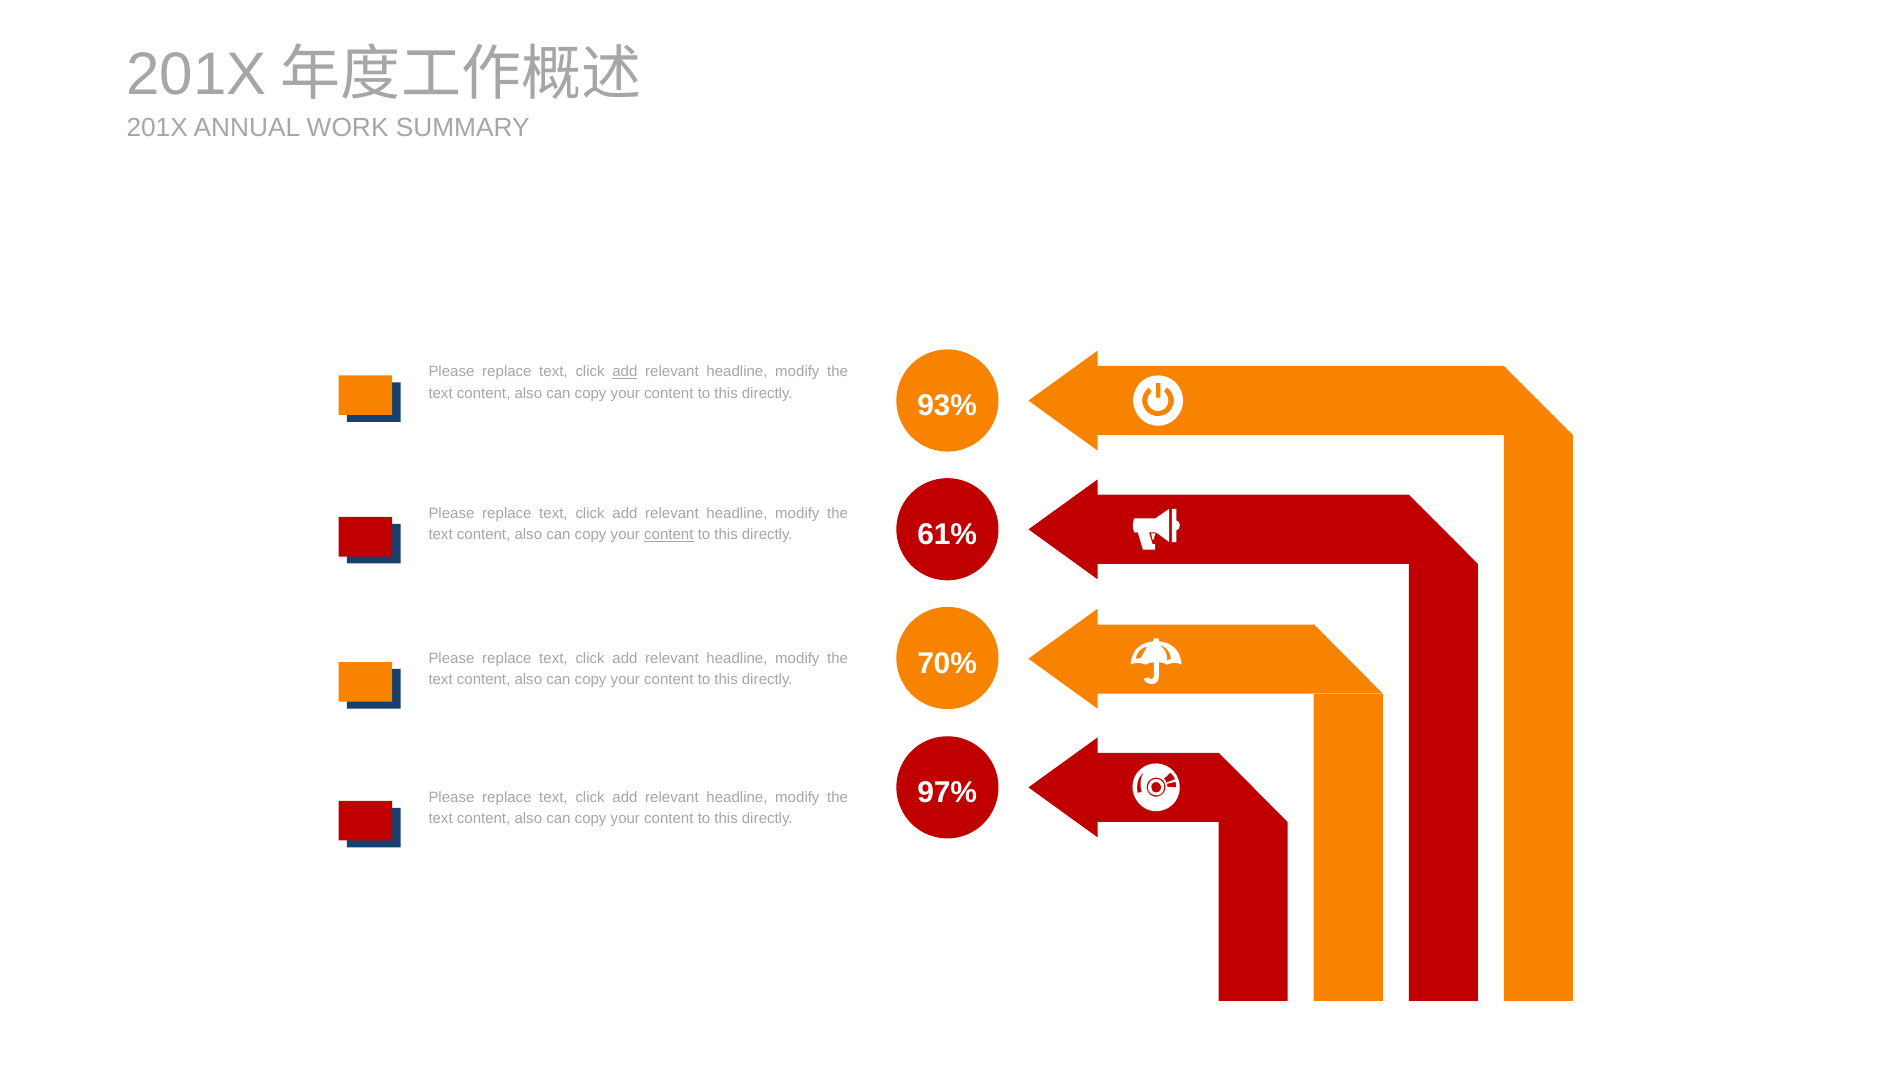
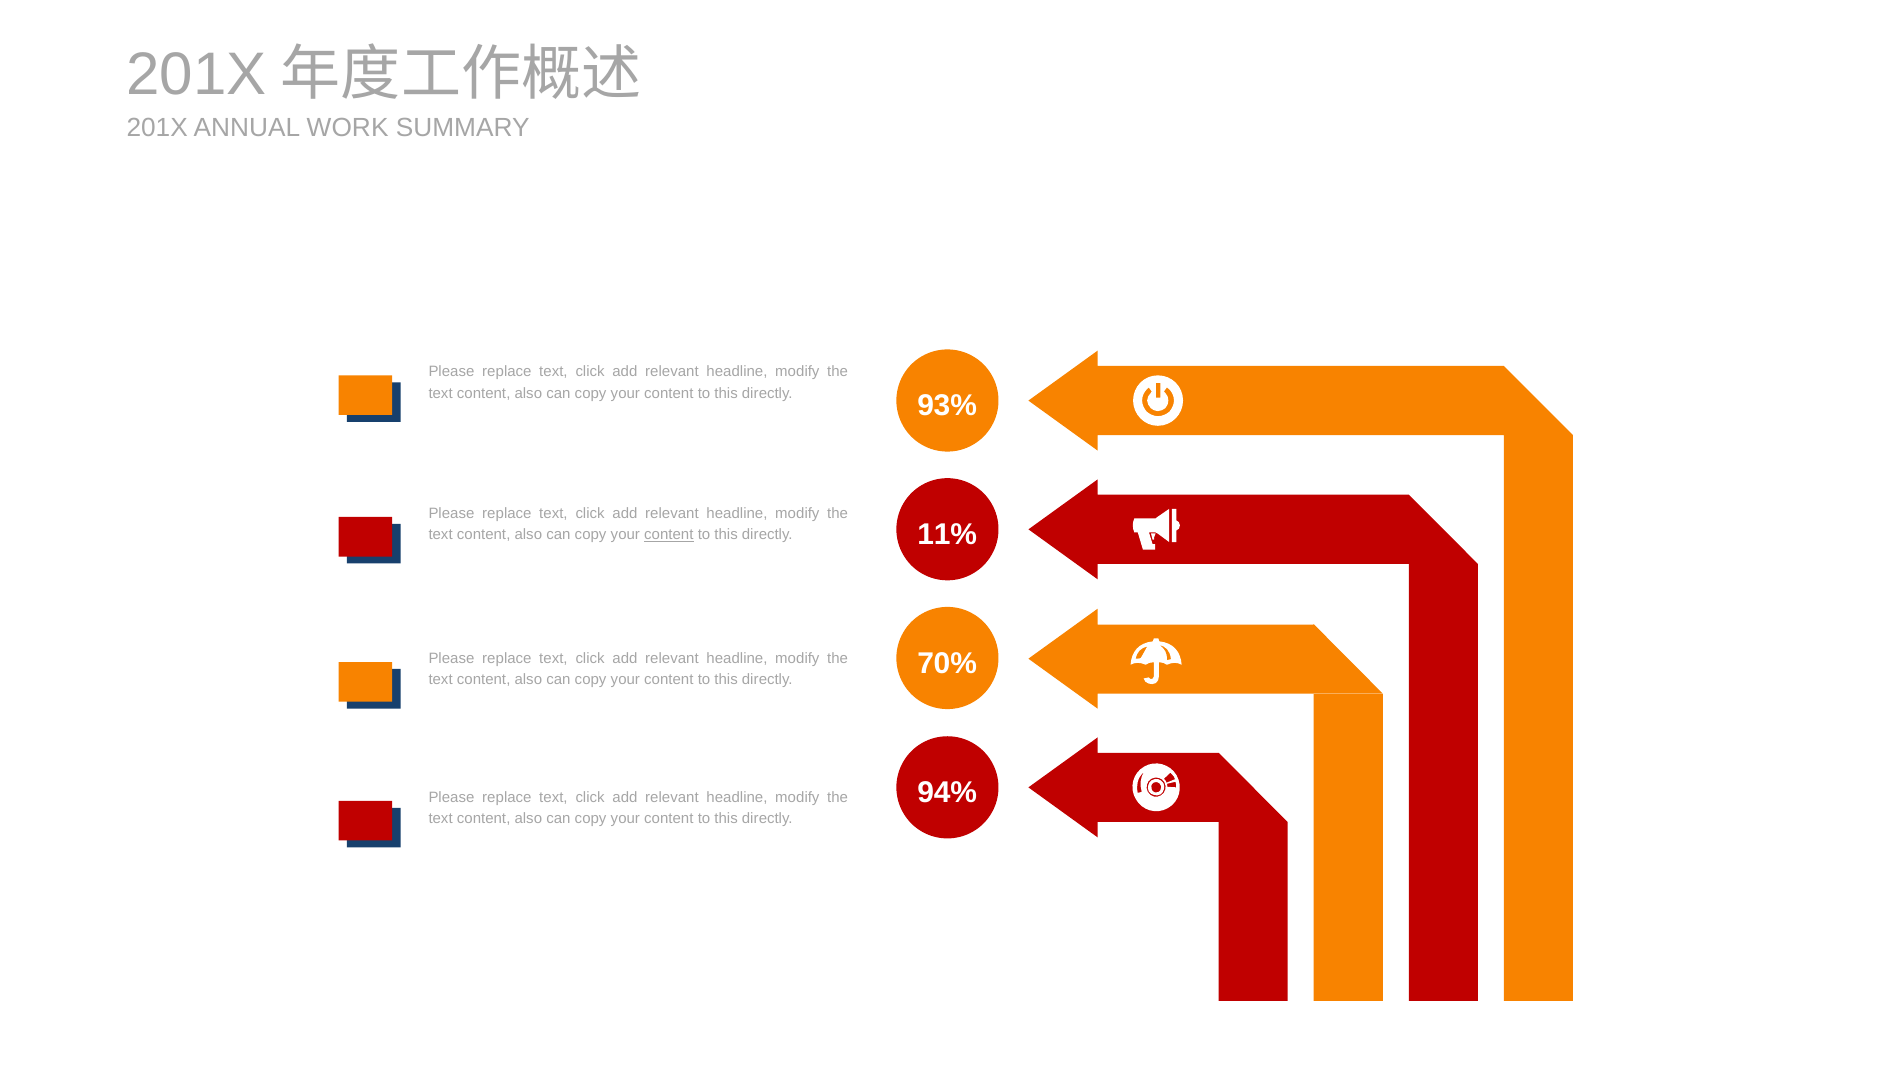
add underline: present -> none (625, 371)
61%: 61% -> 11% (947, 535)
97%: 97% -> 94% (947, 793)
